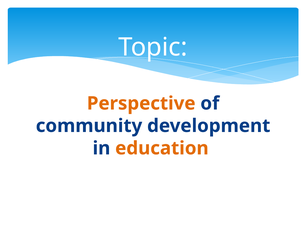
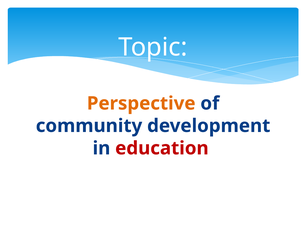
education colour: orange -> red (162, 149)
